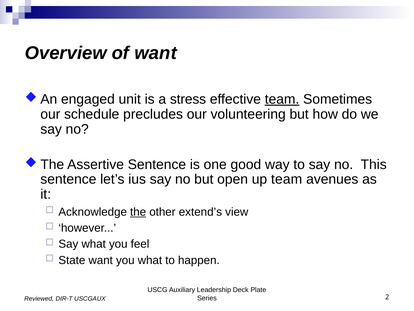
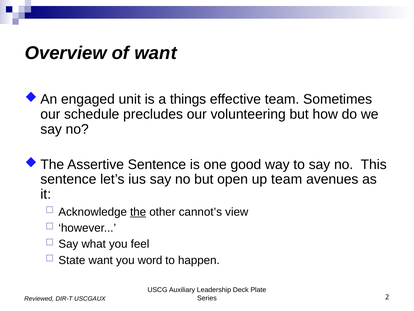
stress: stress -> things (188, 99)
team underline: present -> none (282, 99)
extend’s: extend’s -> cannot’s (200, 212)
you what: what -> word (150, 260)
